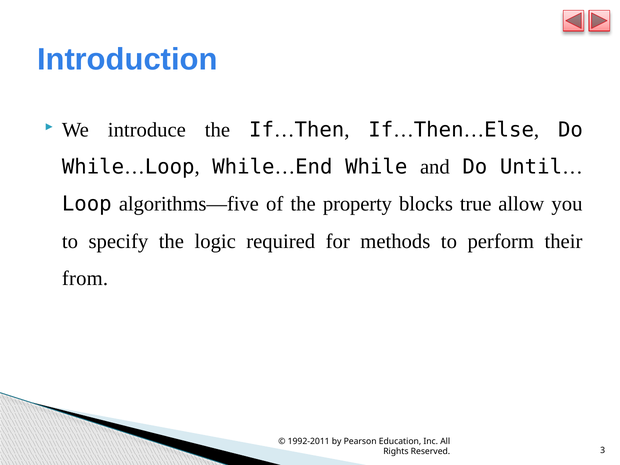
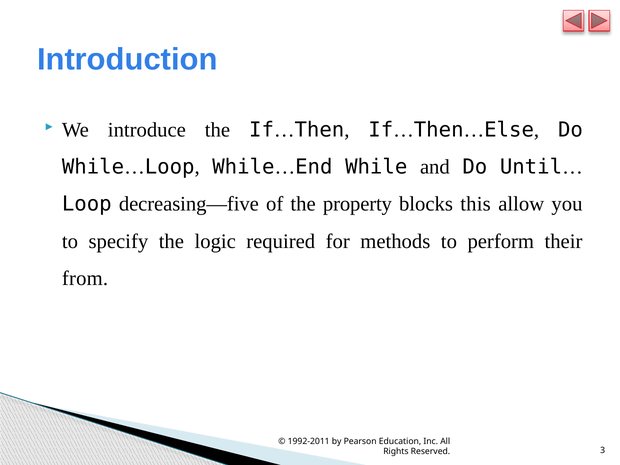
algorithms—five: algorithms—five -> decreasing—five (189, 204)
true: true -> this (476, 204)
